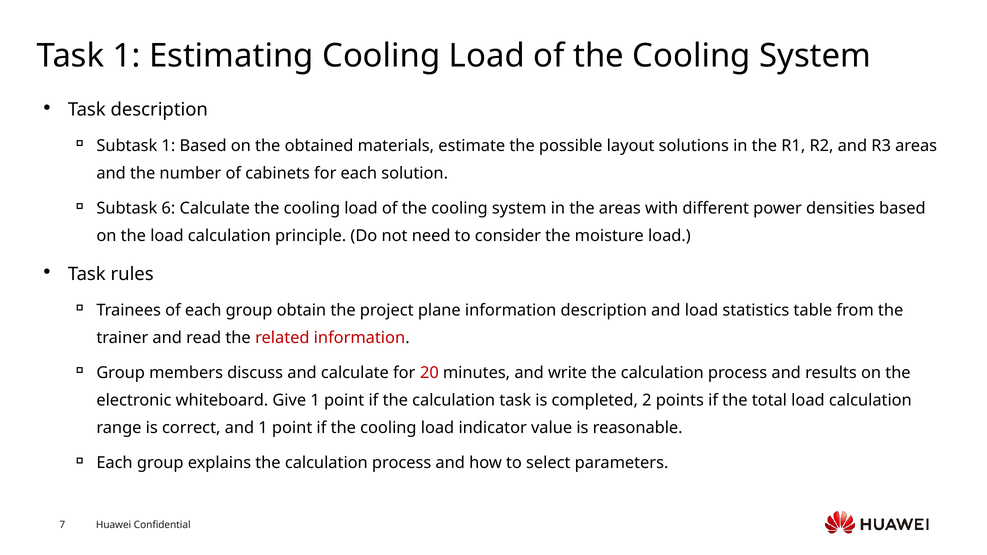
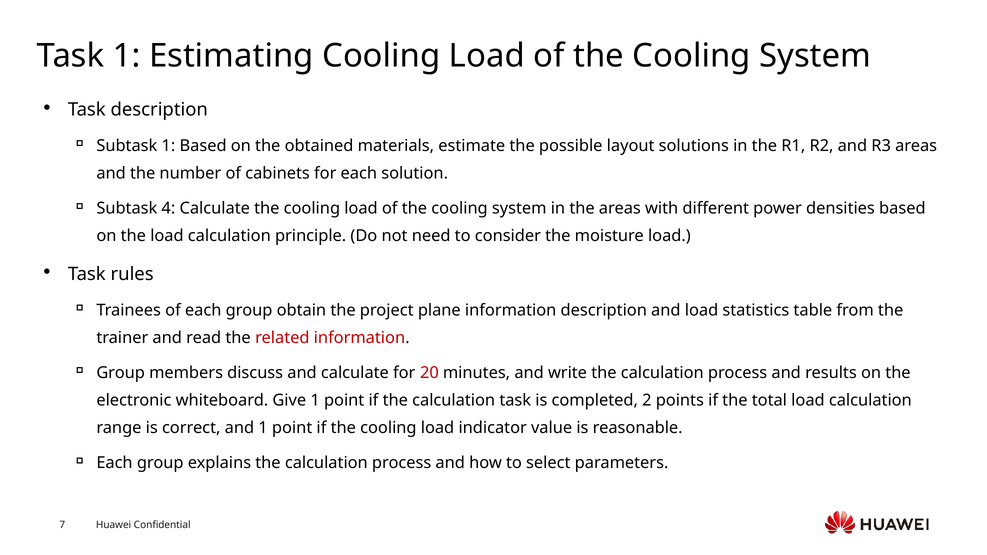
6: 6 -> 4 (168, 208)
